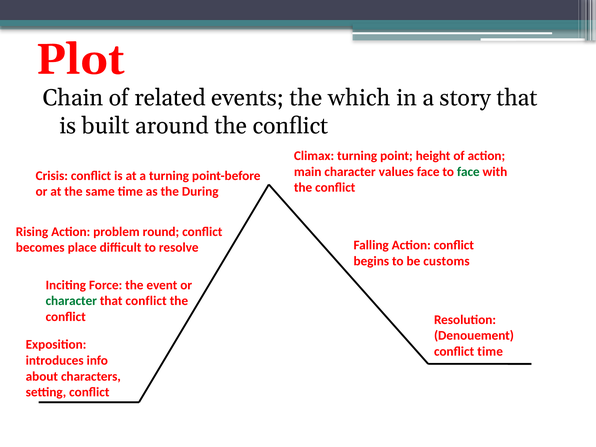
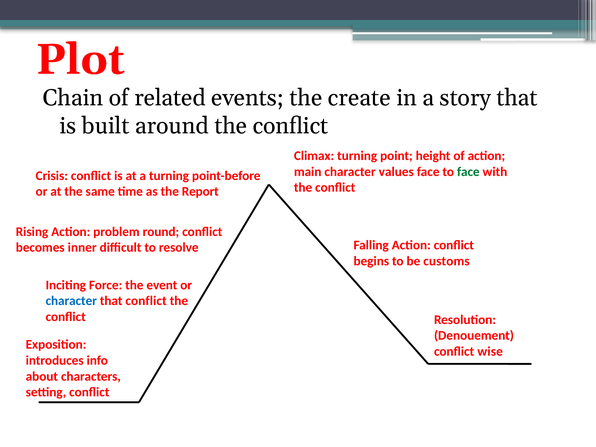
which: which -> create (359, 98)
During: During -> Report (200, 192)
place: place -> inner (82, 248)
character colour: green -> blue (71, 301)
conflict time: time -> wise (490, 351)
